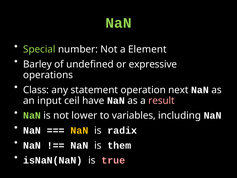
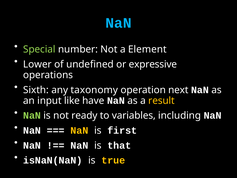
NaN colour: light green -> light blue (118, 23)
Barley: Barley -> Lower (37, 64)
Class: Class -> Sixth (36, 90)
statement: statement -> taxonomy (94, 90)
ceil: ceil -> like (72, 100)
result colour: pink -> yellow (162, 100)
lower: lower -> ready (84, 115)
radix: radix -> first (122, 130)
them: them -> that (119, 145)
true colour: pink -> yellow (113, 160)
